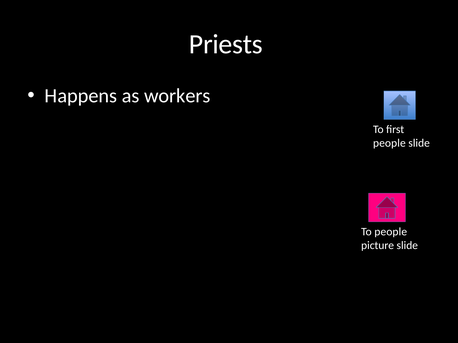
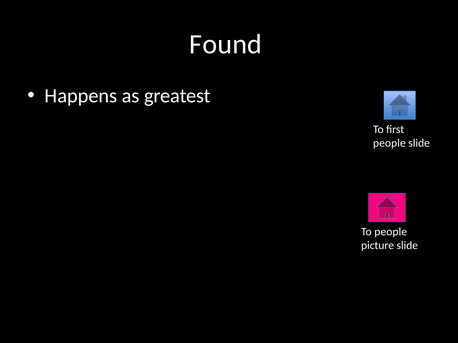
Priests: Priests -> Found (226, 44)
workers: workers -> greatest (177, 96)
